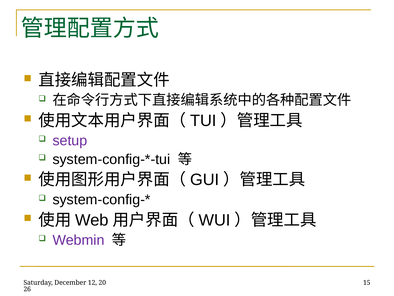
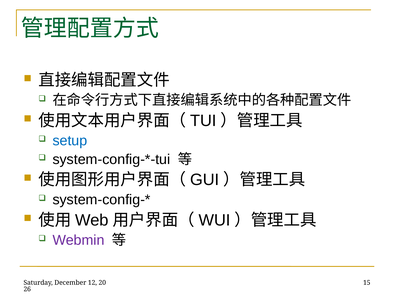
setup colour: purple -> blue (70, 140)
